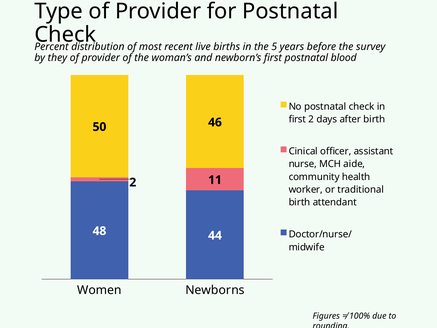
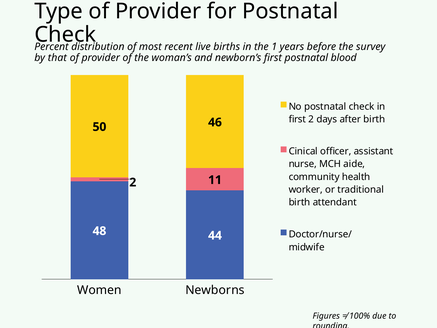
5: 5 -> 1 (274, 47)
they: they -> that (57, 58)
